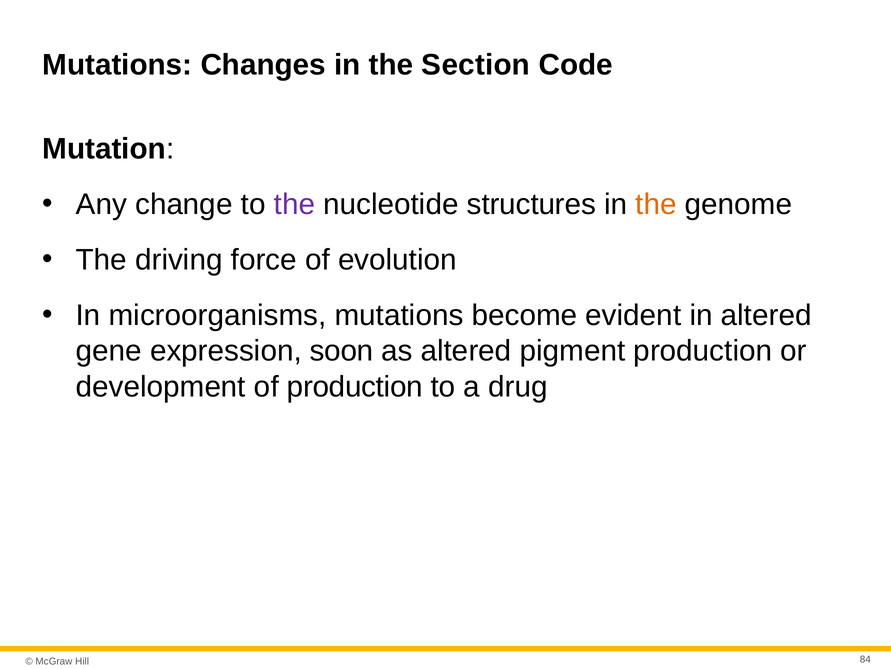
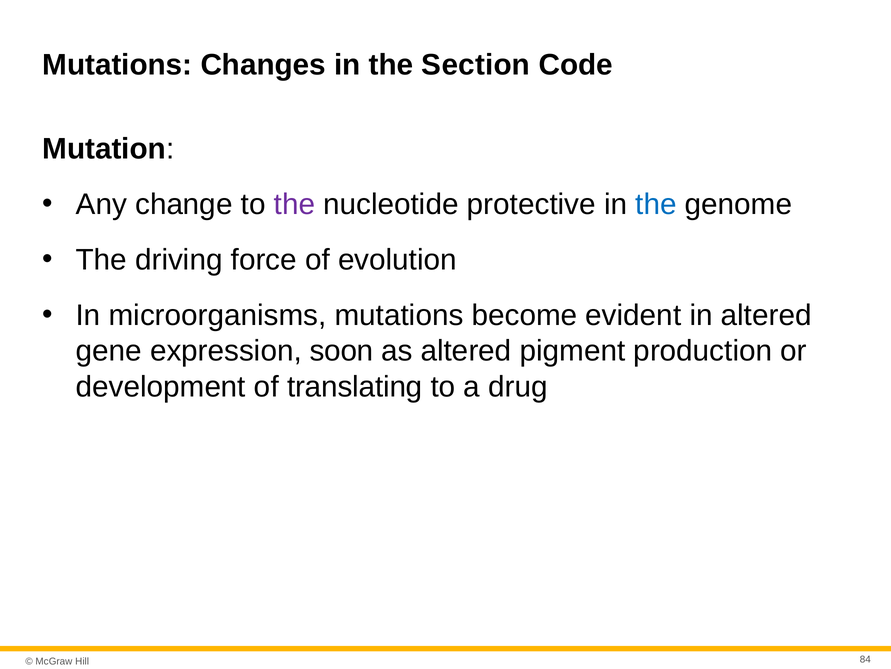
structures: structures -> protective (531, 204)
the colour: orange -> blue (656, 204)
of production: production -> translating (355, 386)
